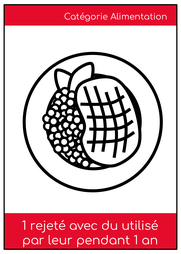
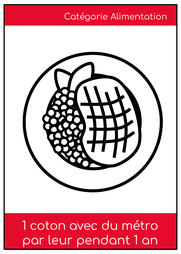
rejeté: rejeté -> coton (48, 225)
utilisé: utilisé -> métro (140, 225)
